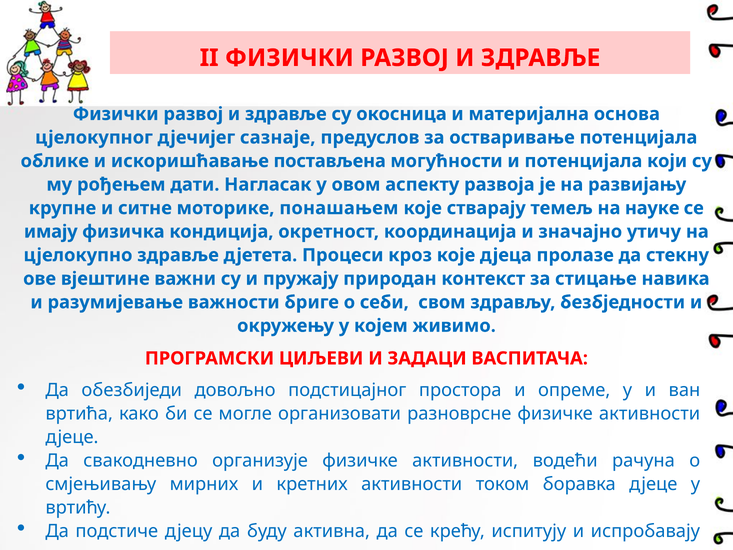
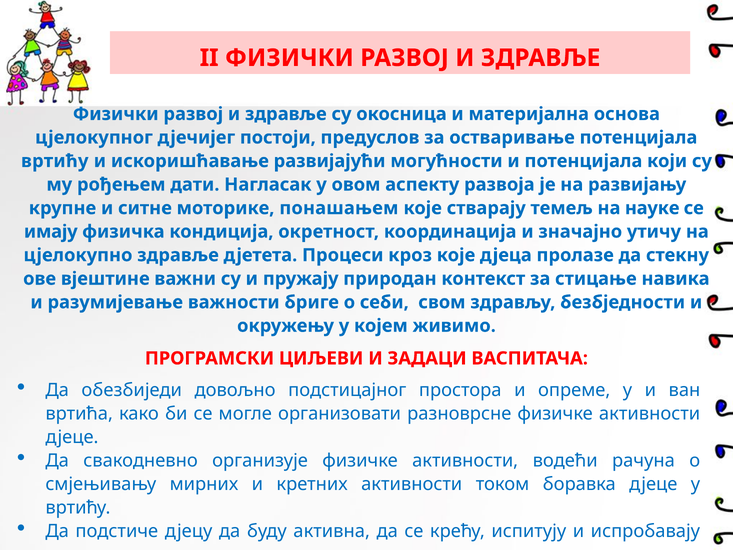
сазнаје: сазнаје -> постоји (278, 137)
облике: облике -> вртићу (55, 161)
постављена: постављена -> развијајући (330, 161)
